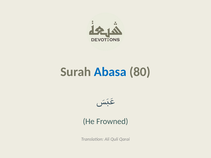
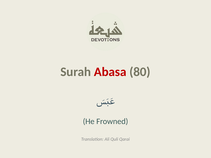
Abasa colour: blue -> red (110, 72)
